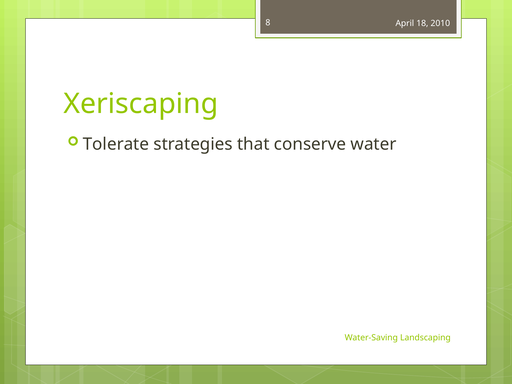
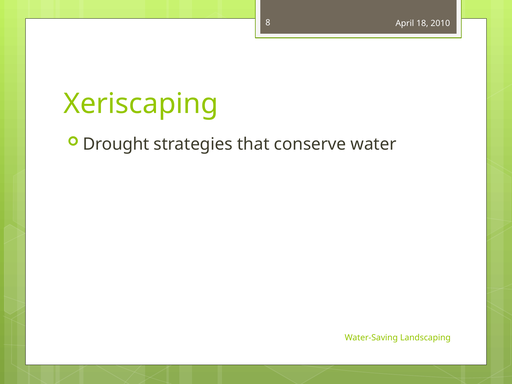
Tolerate: Tolerate -> Drought (116, 144)
